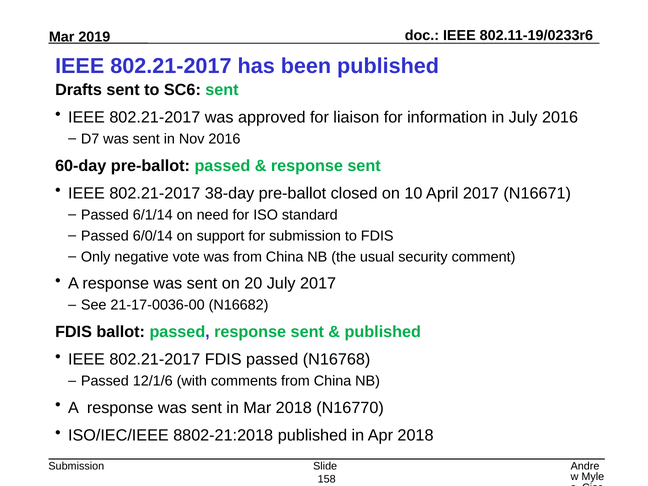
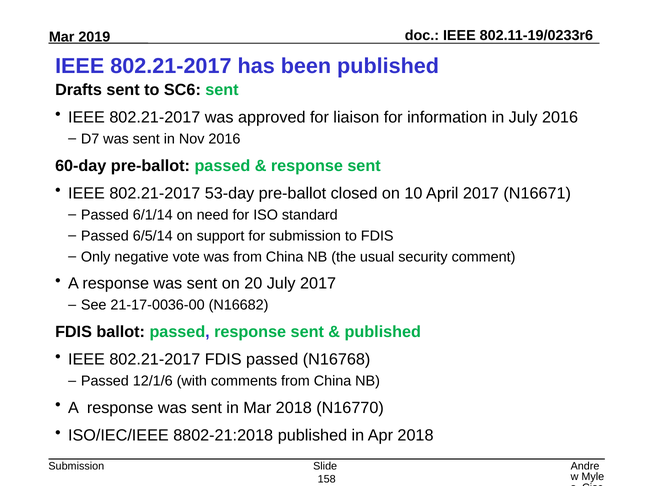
38-day: 38-day -> 53-day (230, 193)
6/0/14: 6/0/14 -> 6/5/14 (153, 236)
